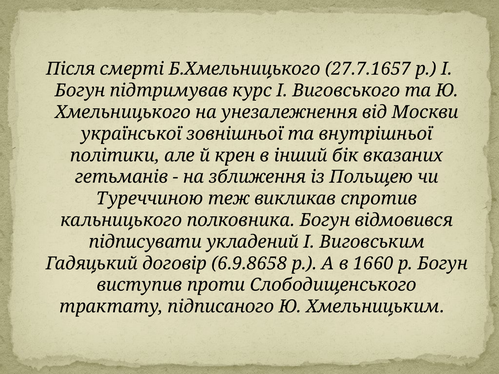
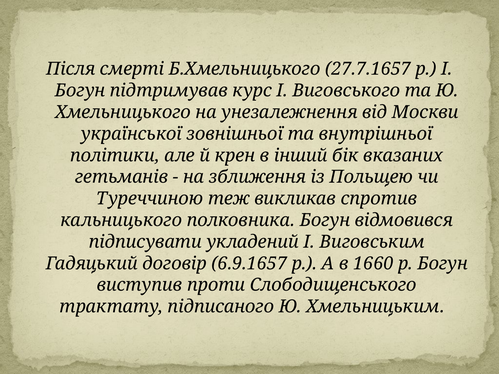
6.9.8658: 6.9.8658 -> 6.9.1657 (249, 264)
